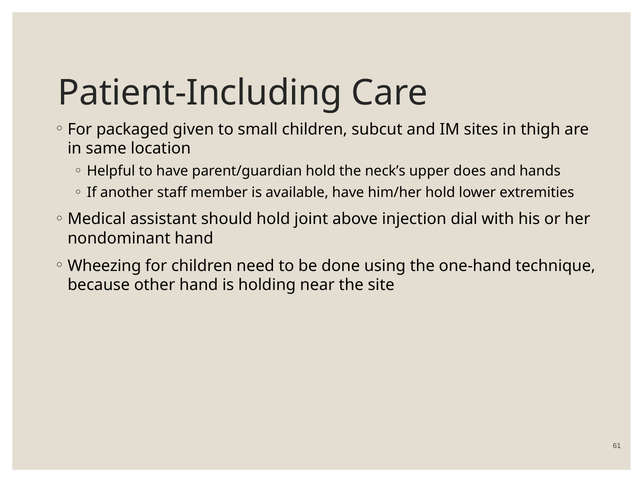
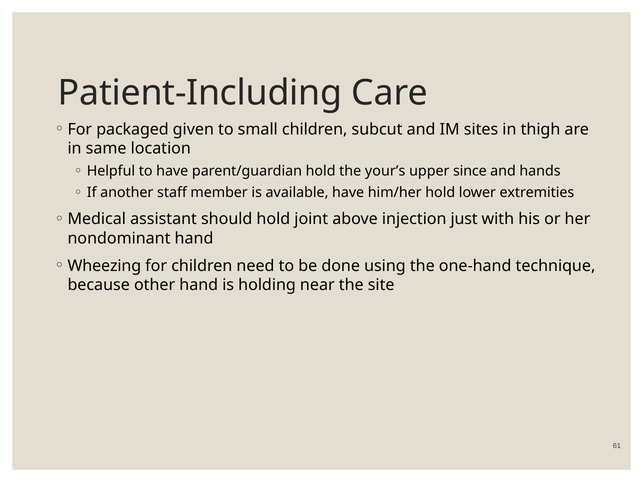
neck’s: neck’s -> your’s (385, 171)
does: does -> since (470, 171)
dial: dial -> just (464, 219)
